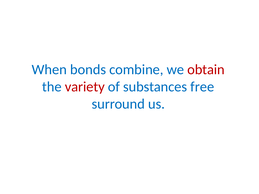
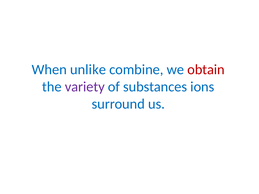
bonds: bonds -> unlike (88, 70)
variety colour: red -> purple (85, 87)
free: free -> ions (202, 87)
